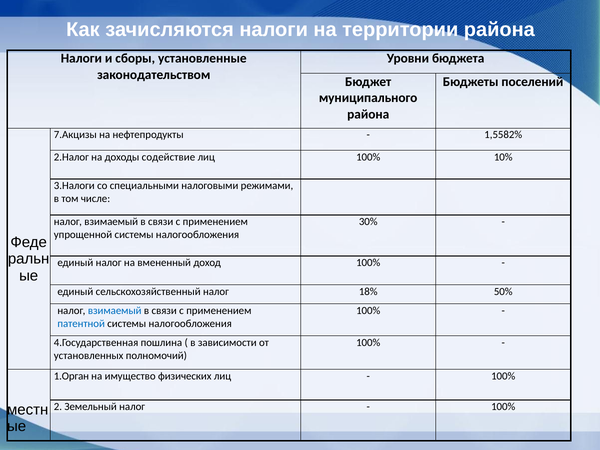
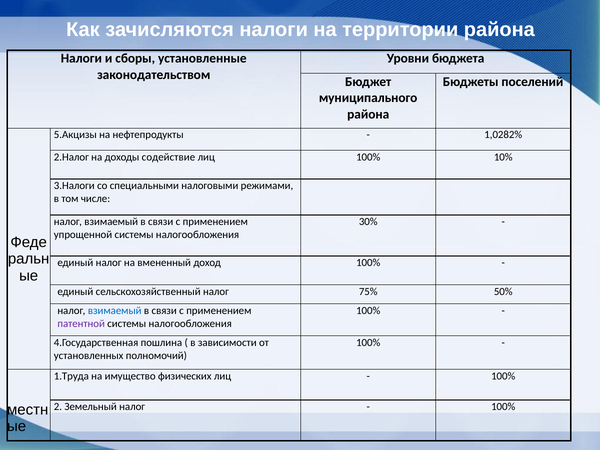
7.Акцизы: 7.Акцизы -> 5.Акцизы (75, 135)
1,5582%: 1,5582% -> 1,0282% (503, 135)
18%: 18% -> 75% (368, 292)
патентной colour: blue -> purple (81, 324)
1.Орган: 1.Орган -> 1.Труда (71, 376)
